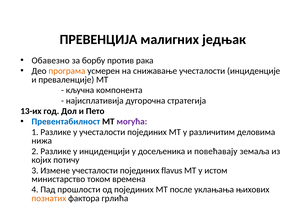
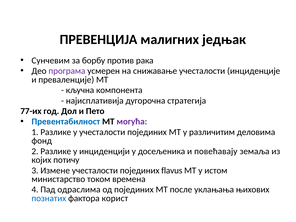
Обавезно: Обавезно -> Сунчевим (51, 60)
програма colour: orange -> purple (67, 71)
13-их: 13-их -> 77-их (31, 111)
нижа: нижа -> фонд (42, 141)
прошлости: прошлости -> одраслима (79, 190)
познатих colour: orange -> blue (49, 198)
грлића: грлића -> корист (115, 198)
